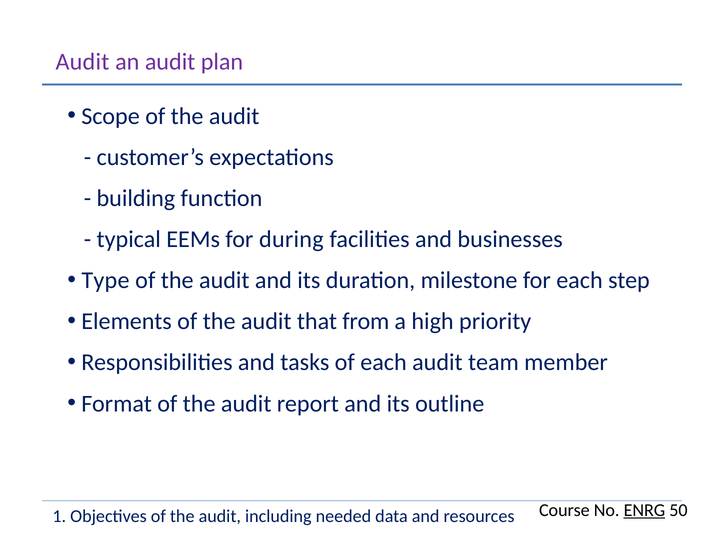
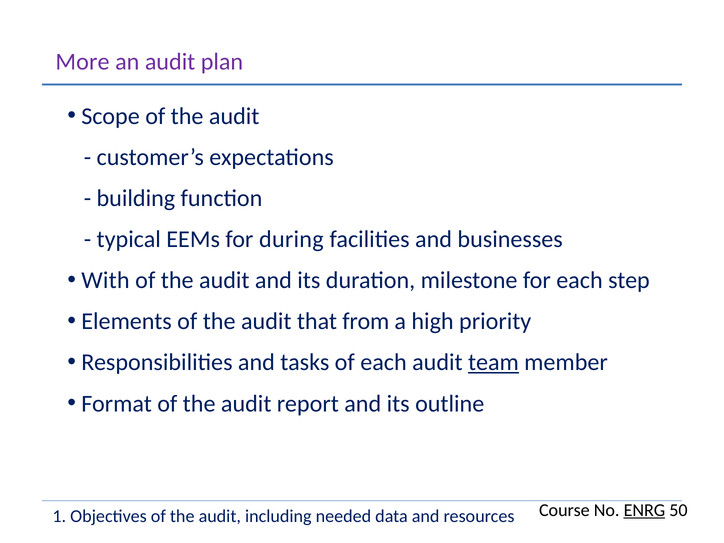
Audit: Audit -> More (82, 62)
Type: Type -> With (105, 280)
team underline: none -> present (493, 363)
